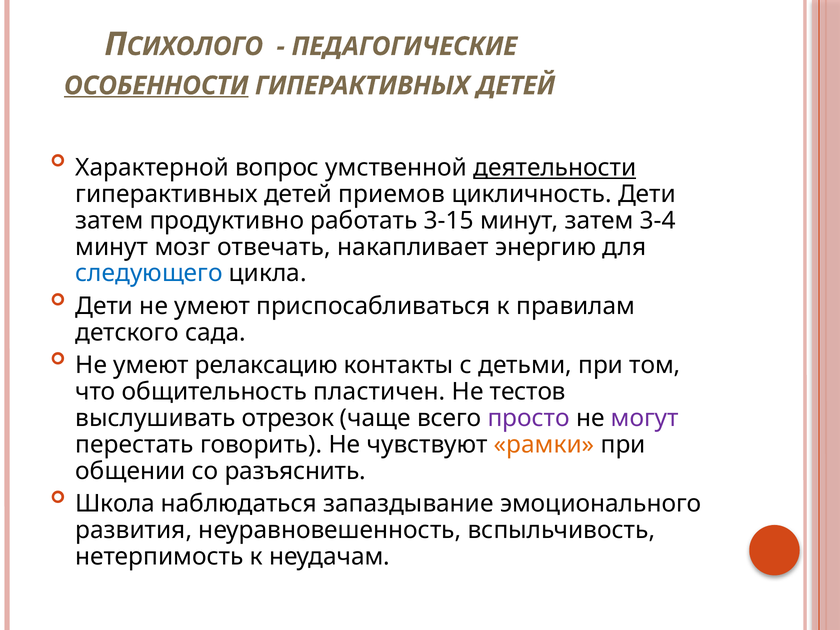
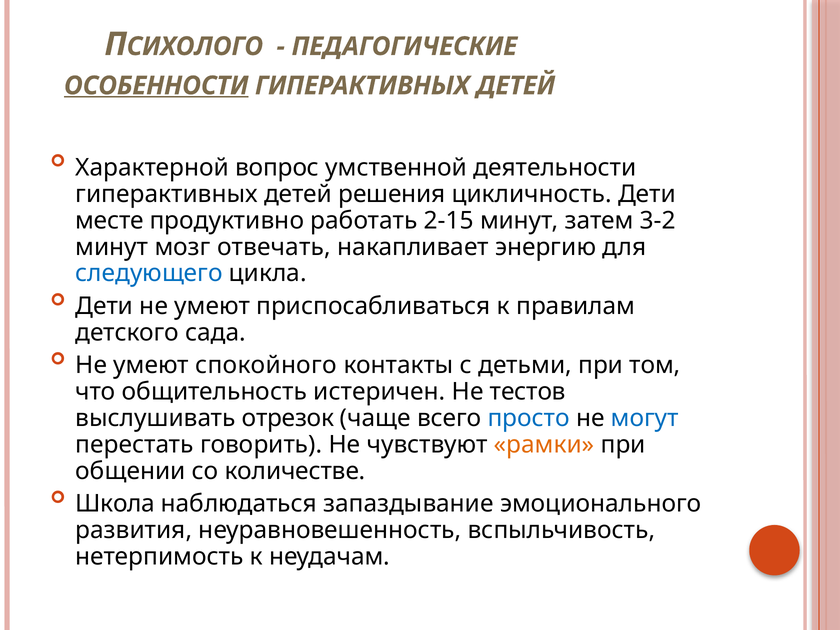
деятельности underline: present -> none (555, 168)
приемов: приемов -> решения (392, 194)
затем: затем -> месте (110, 220)
3-15: 3-15 -> 2-15 (449, 220)
3-4: 3-4 -> 3-2 (658, 220)
релаксацию: релаксацию -> спокойного (266, 365)
пластичен: пластичен -> истеричен (379, 392)
просто colour: purple -> blue (529, 418)
могут colour: purple -> blue (645, 418)
разъяснить: разъяснить -> количестве (295, 471)
